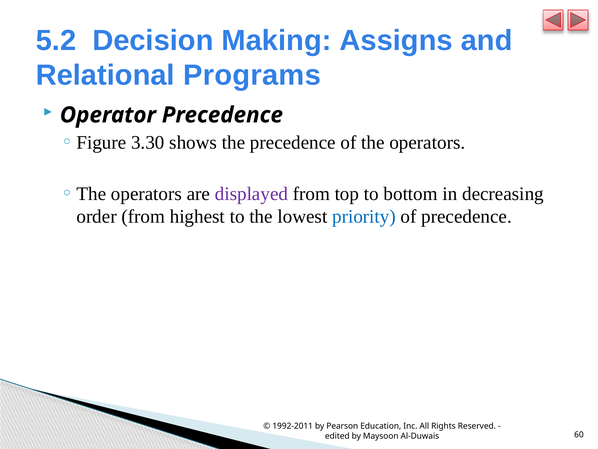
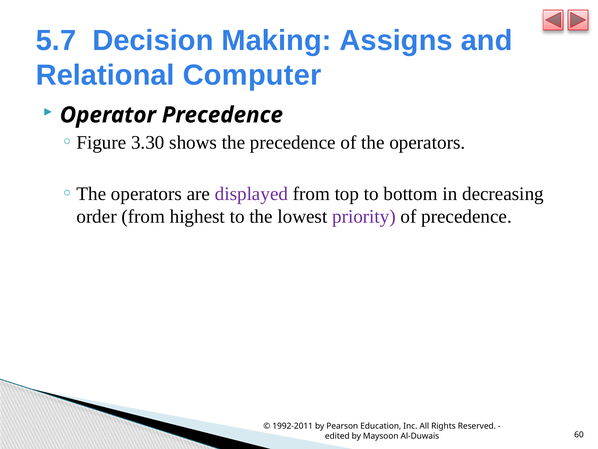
5.2: 5.2 -> 5.7 (56, 40)
Programs: Programs -> Computer (252, 75)
priority colour: blue -> purple (364, 216)
